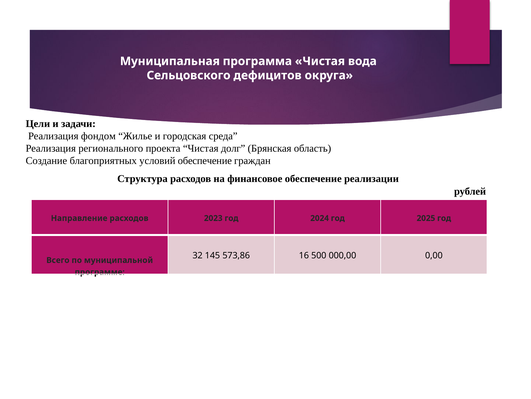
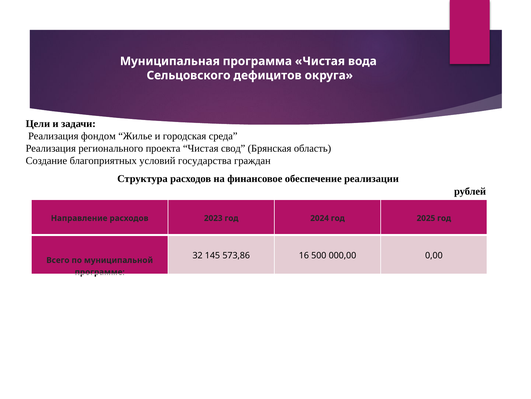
долг: долг -> свод (233, 148)
условий обеспечение: обеспечение -> государства (205, 161)
